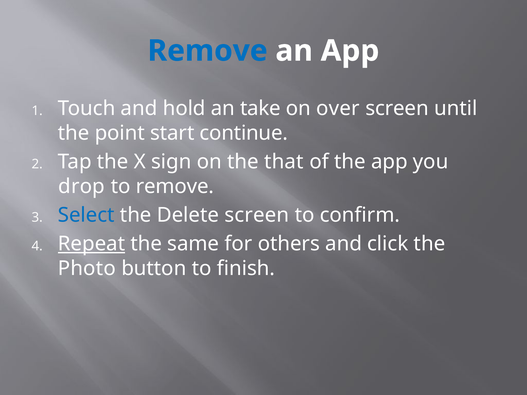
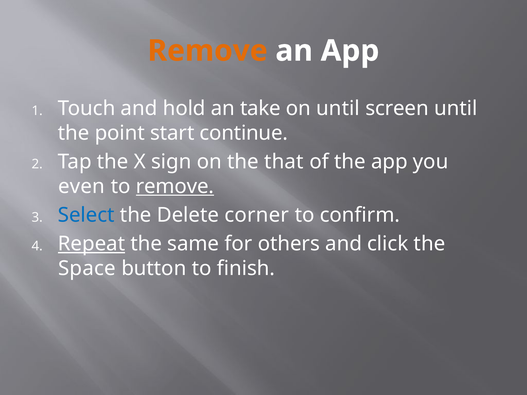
Remove colour: blue -> orange (208, 51)
on over: over -> until (338, 109)
drop: drop -> even (82, 186)
remove underline: none -> present (175, 186)
Delete screen: screen -> corner (257, 215)
Photo: Photo -> Space (87, 269)
